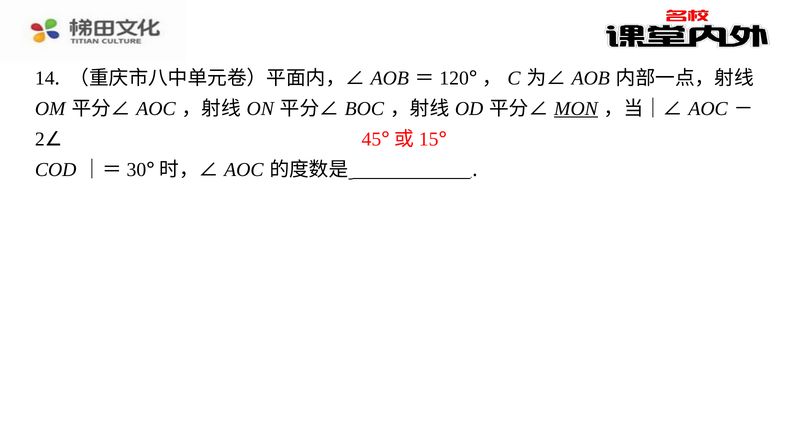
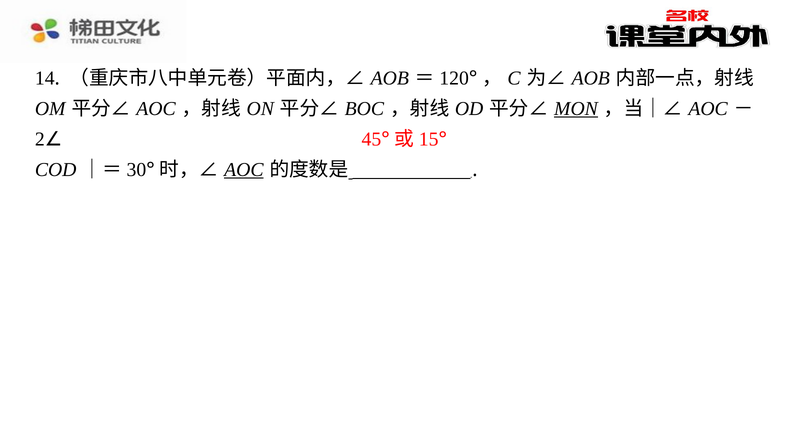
AOC underline: none -> present (244, 170)
